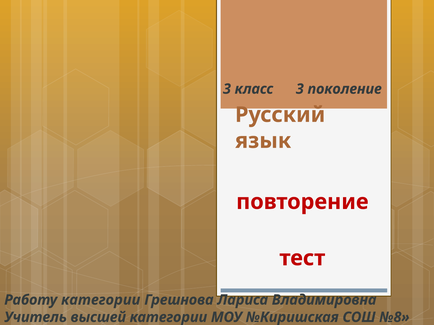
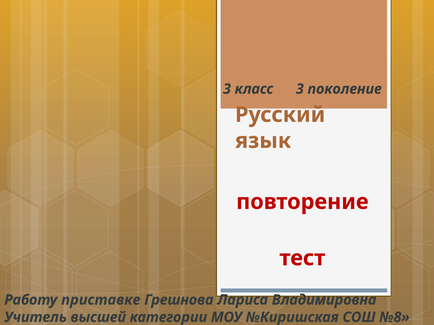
Работу категории: категории -> приставке (101, 300)
